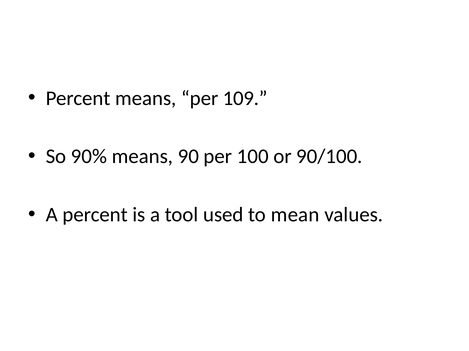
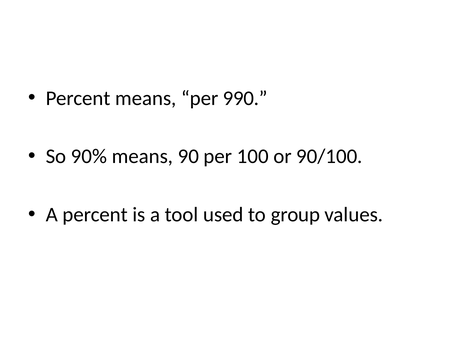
109: 109 -> 990 (245, 98)
mean: mean -> group (295, 215)
